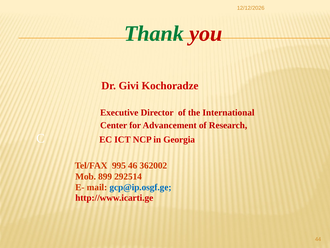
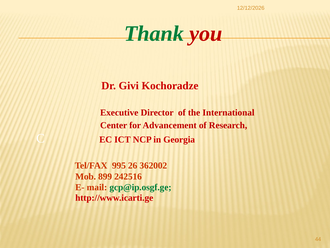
46: 46 -> 26 (133, 165)
292514: 292514 -> 242516 (128, 176)
gcp@ip.osgf.ge colour: blue -> green (140, 187)
